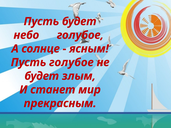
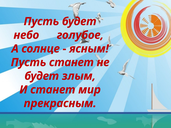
Пусть голубое: голубое -> станет (71, 63)
